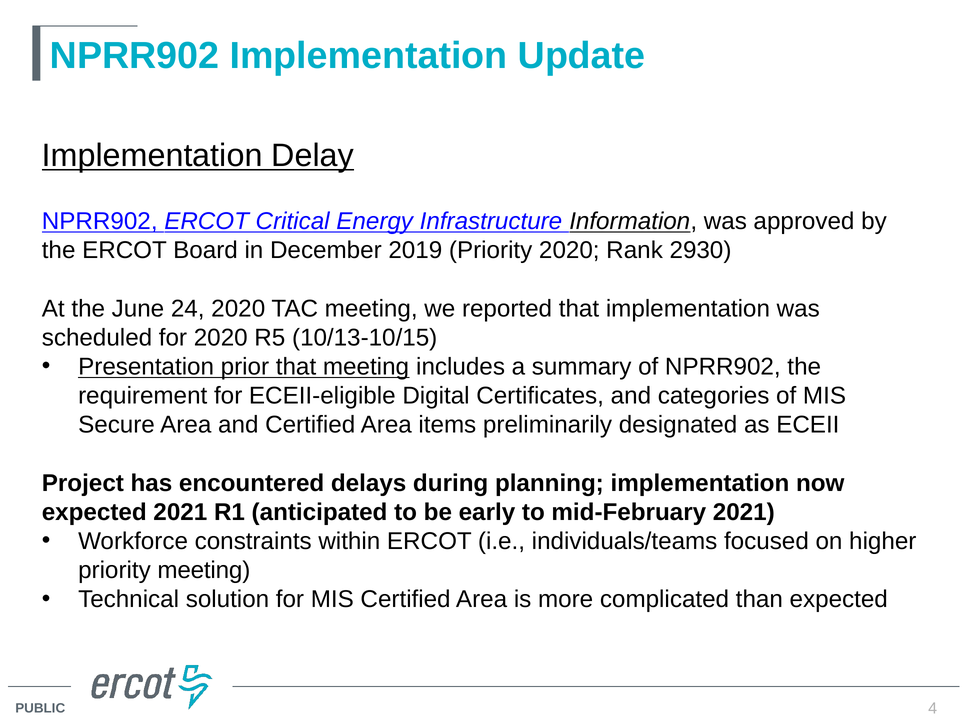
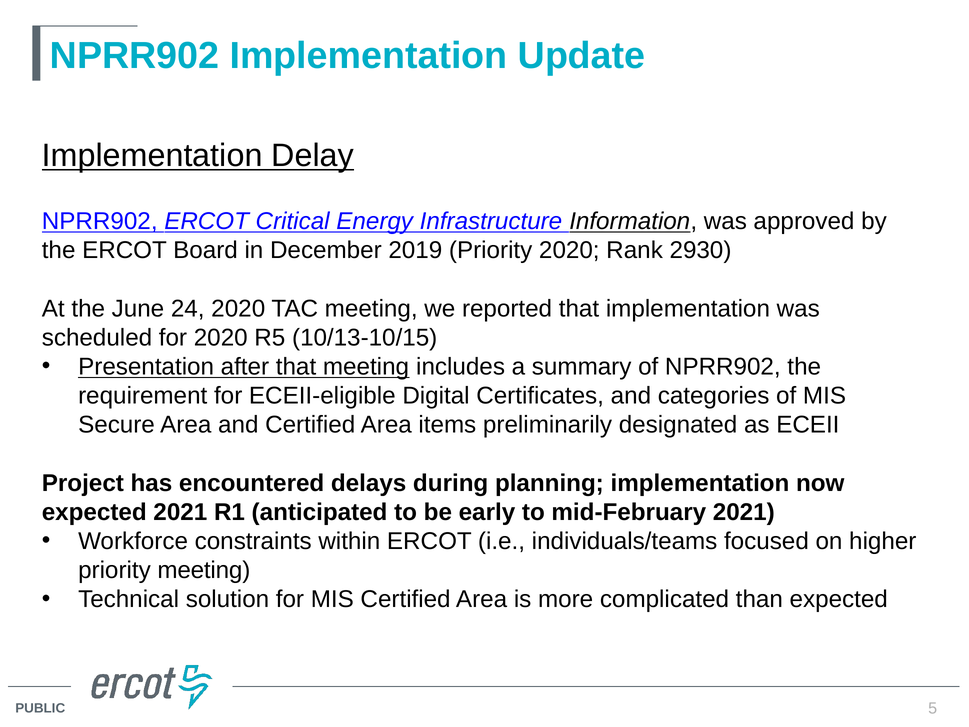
prior: prior -> after (245, 367)
4: 4 -> 5 (933, 708)
